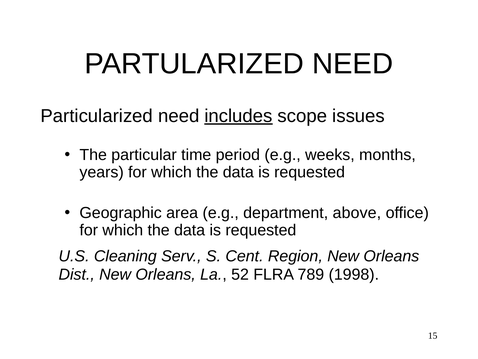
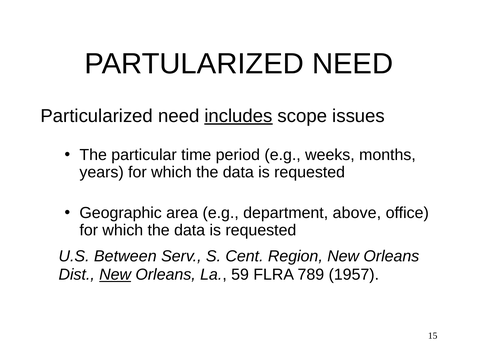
Cleaning: Cleaning -> Between (125, 256)
New underline: none -> present (115, 274)
52: 52 -> 59 (240, 274)
1998: 1998 -> 1957 (354, 274)
